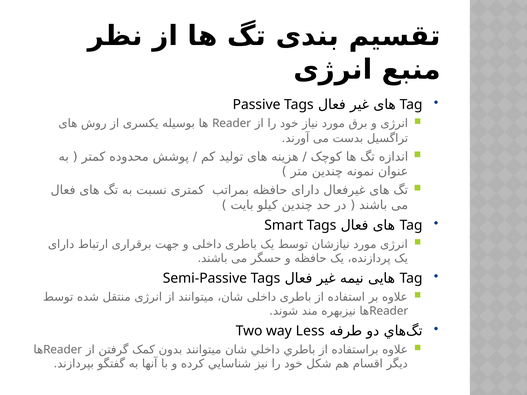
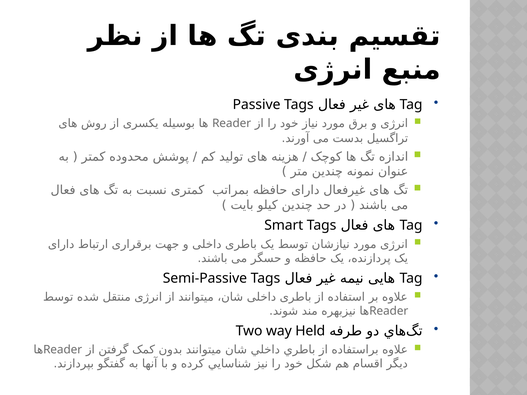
Less: Less -> Held (310, 331)
